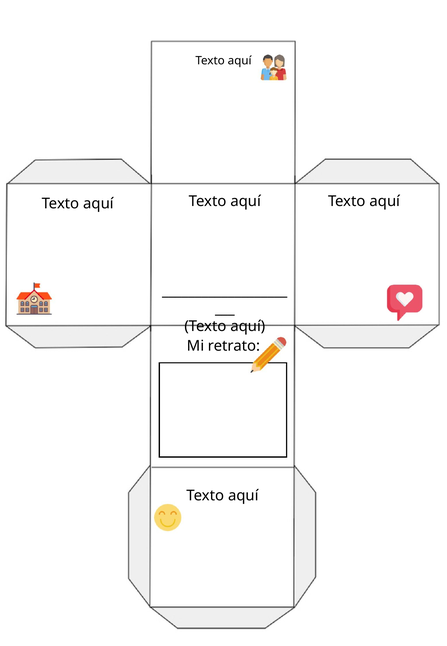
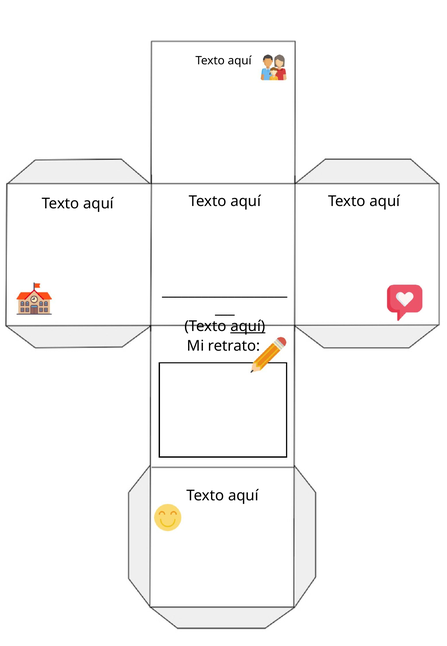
aquí underline: none -> present (248, 326)
